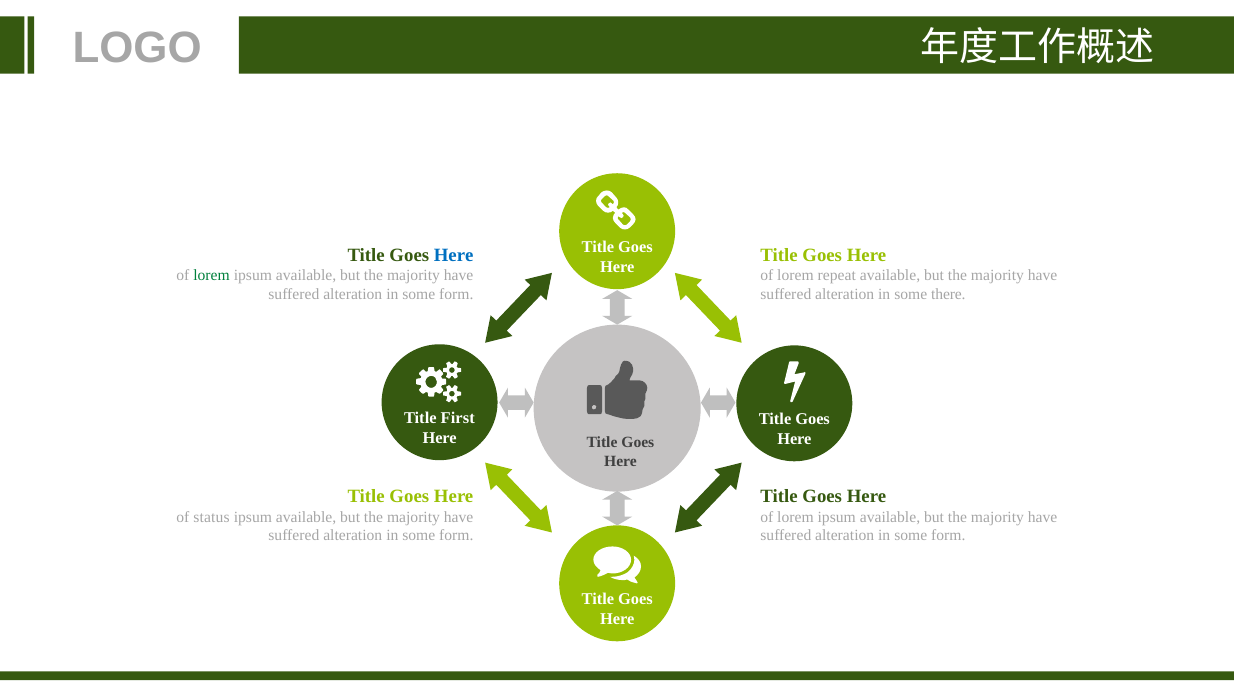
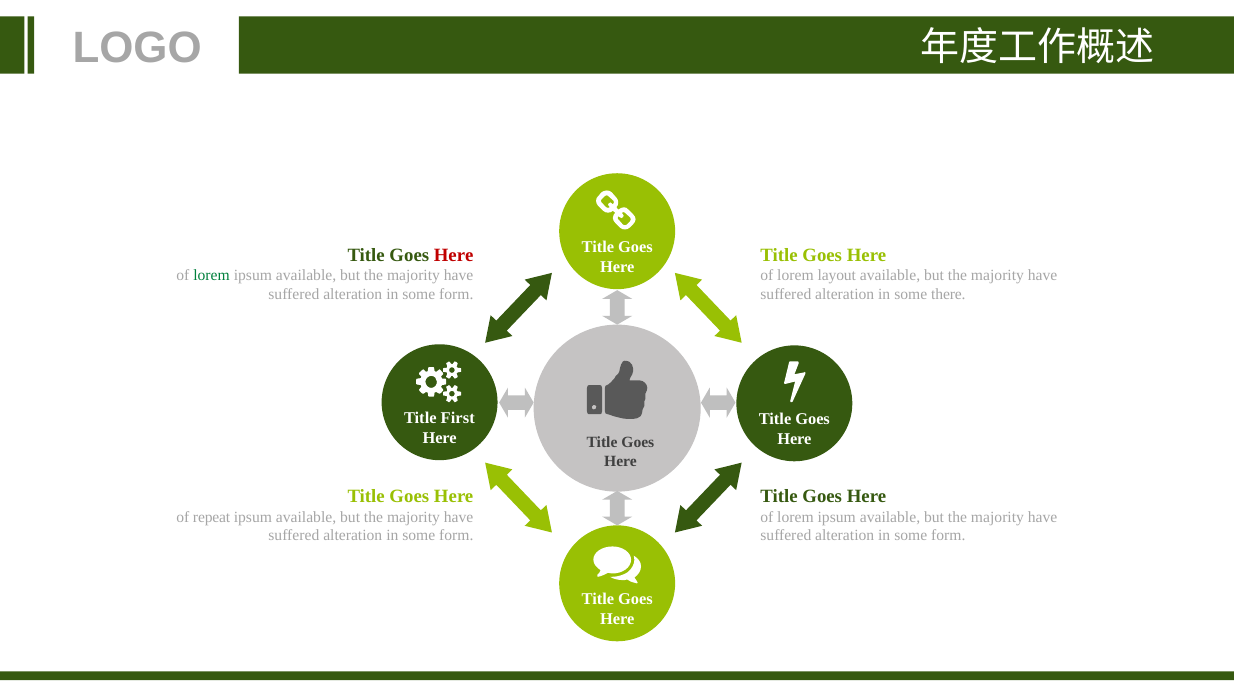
Here colour: blue -> red (454, 255)
repeat: repeat -> layout (837, 276)
status: status -> repeat (212, 517)
